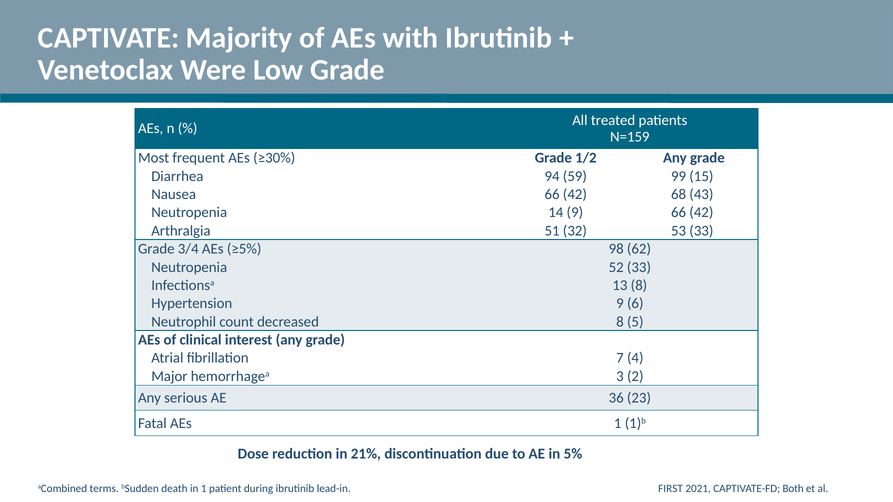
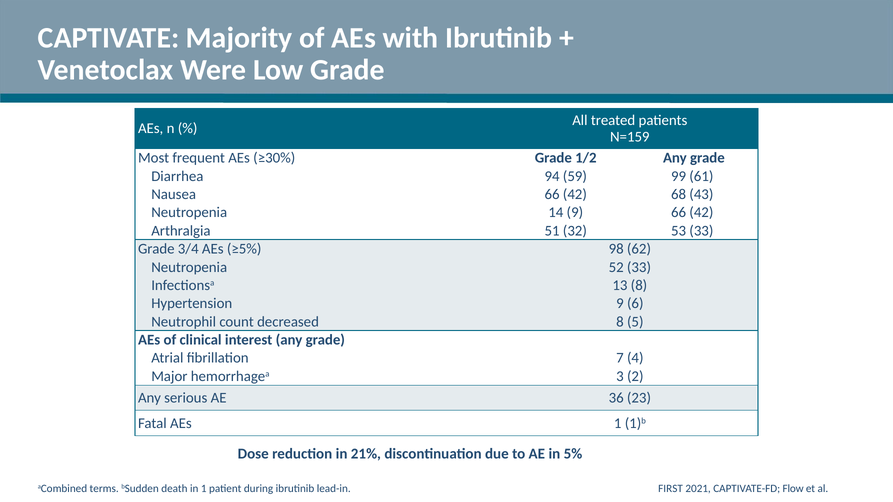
15: 15 -> 61 (701, 176)
Both: Both -> Flow (793, 489)
